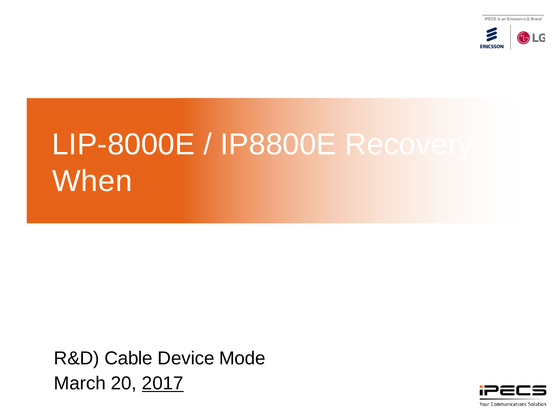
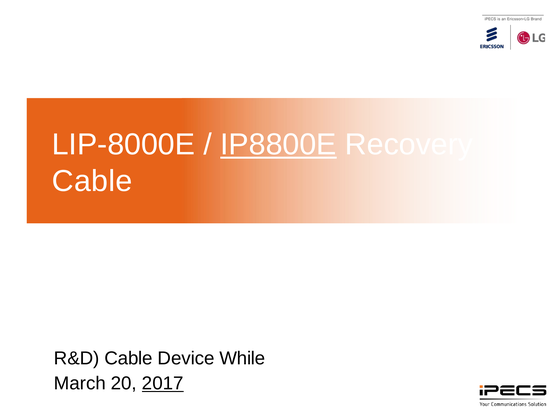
IP8800E underline: none -> present (278, 145)
When: When -> Cable (92, 181)
Mode: Mode -> While (242, 358)
